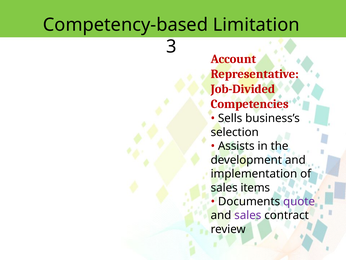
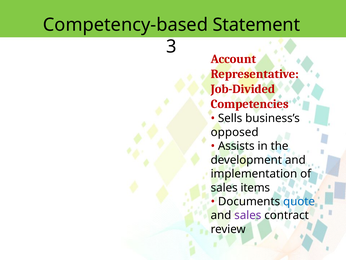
Limitation: Limitation -> Statement (256, 25)
selection: selection -> opposed (235, 132)
quote colour: purple -> blue (299, 201)
